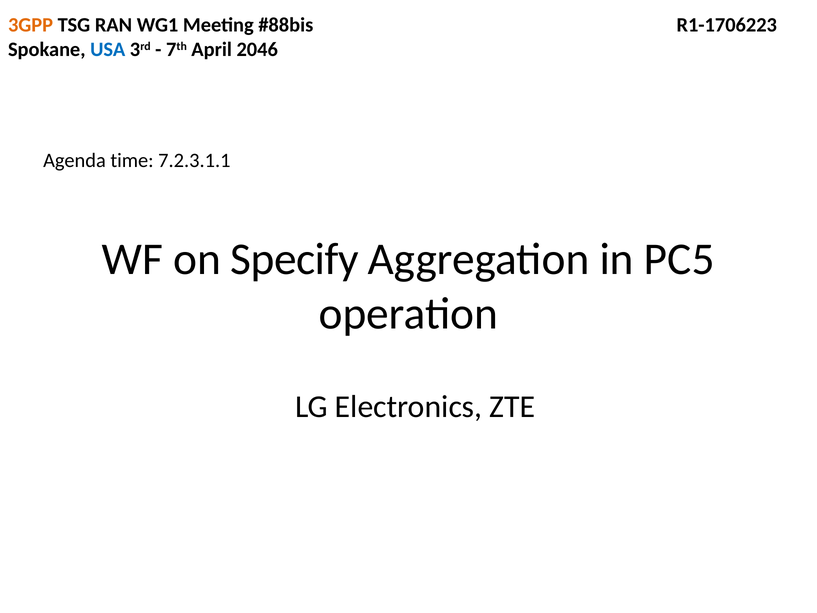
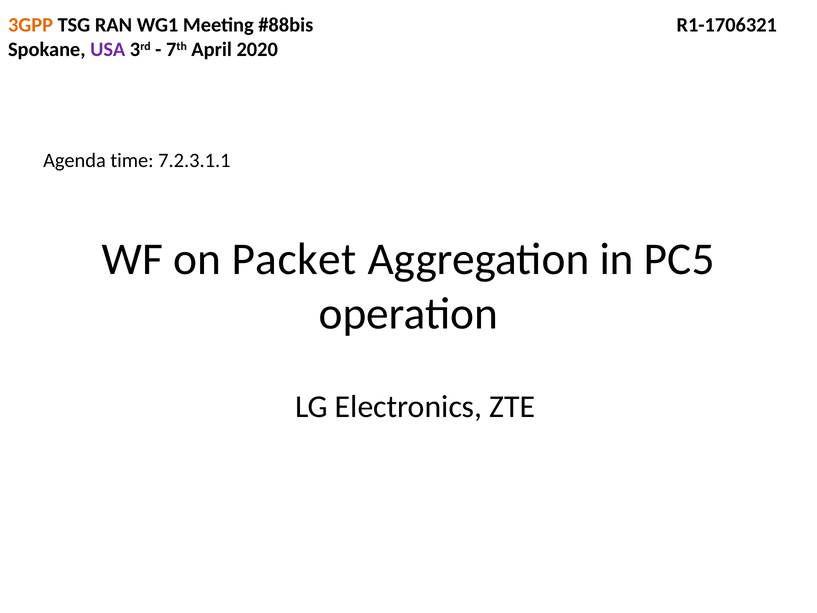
R1-1706223: R1-1706223 -> R1-1706321 (727, 25)
USA colour: blue -> purple (108, 50)
2046: 2046 -> 2020 (257, 50)
Specify: Specify -> Packet (294, 259)
